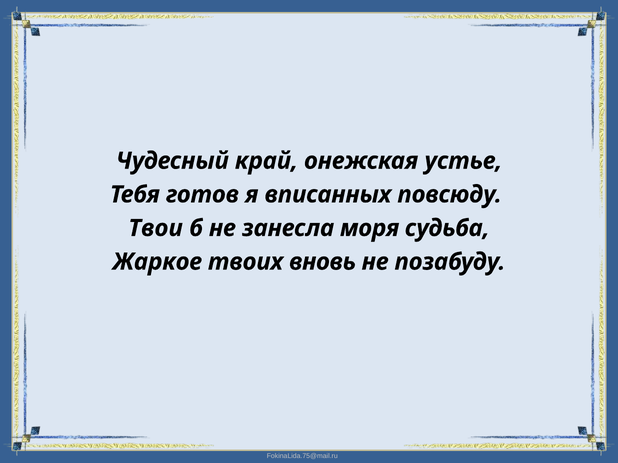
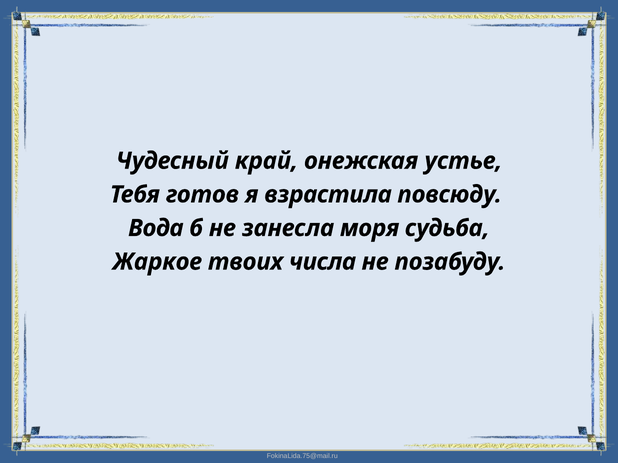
вписанных: вписанных -> взрастила (328, 195)
Твои: Твои -> Вода (156, 228)
вновь: вновь -> числа (323, 262)
